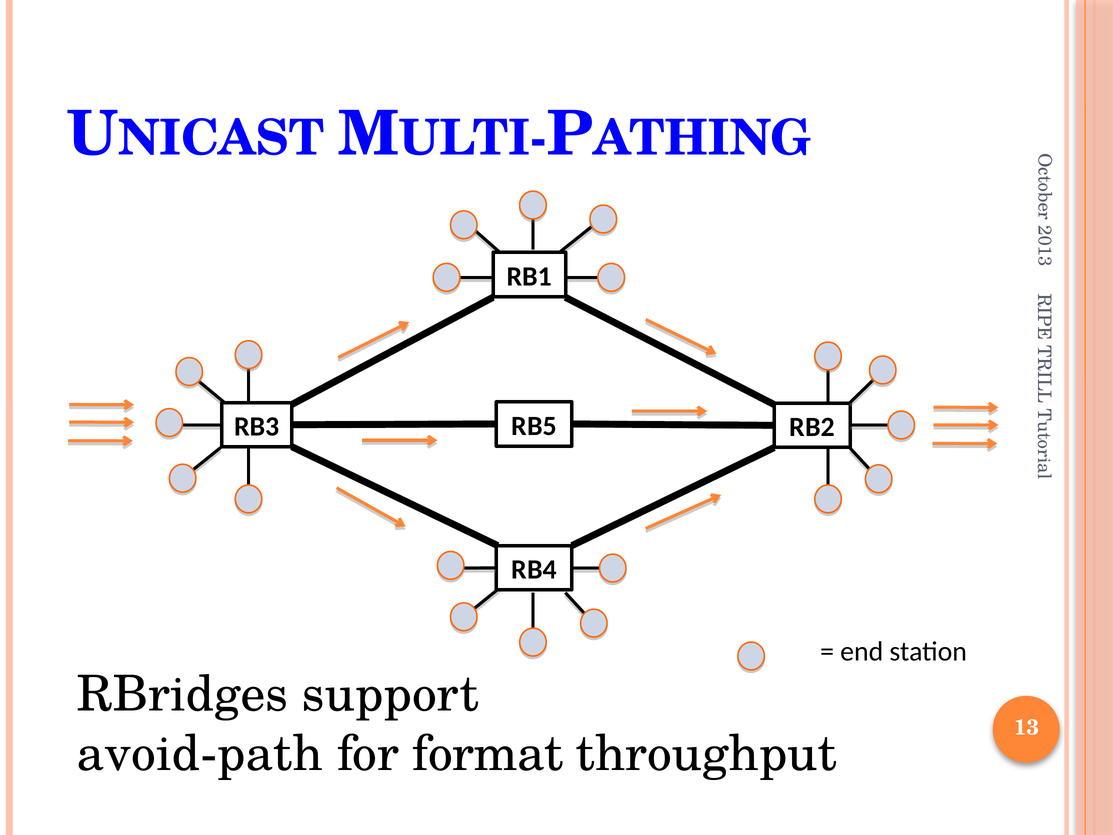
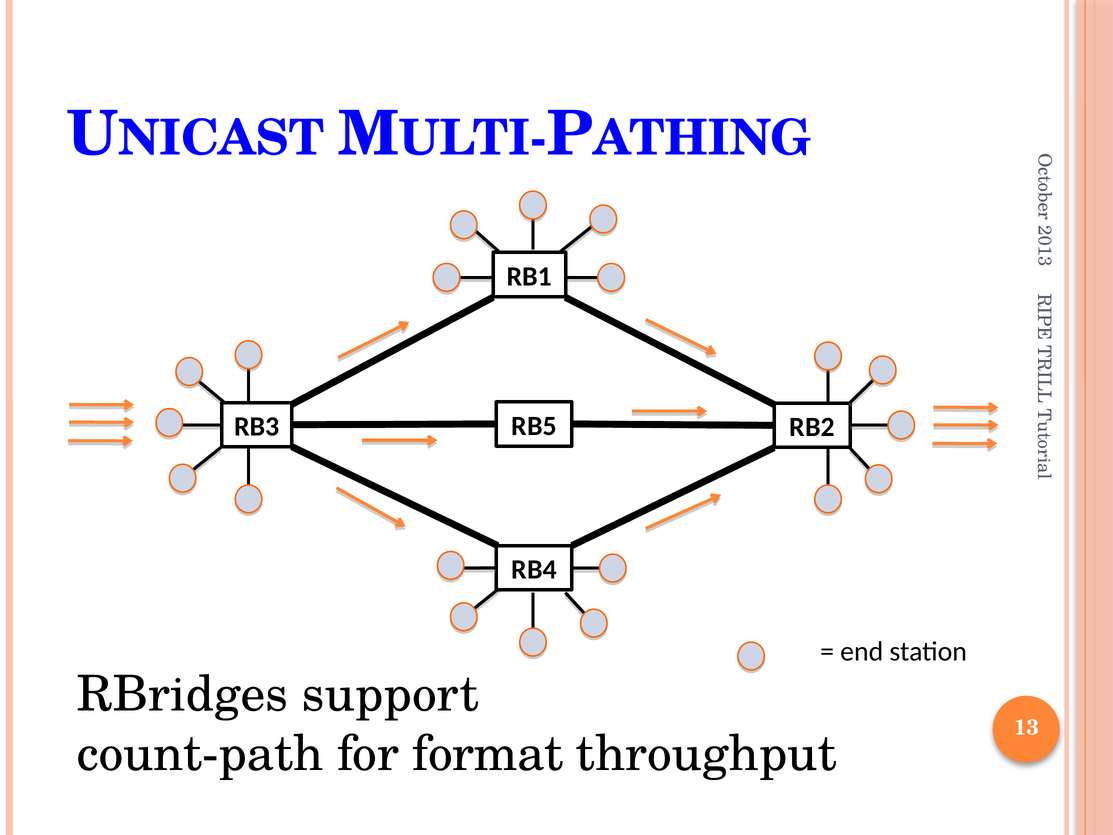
avoid-path: avoid-path -> count-path (200, 754)
